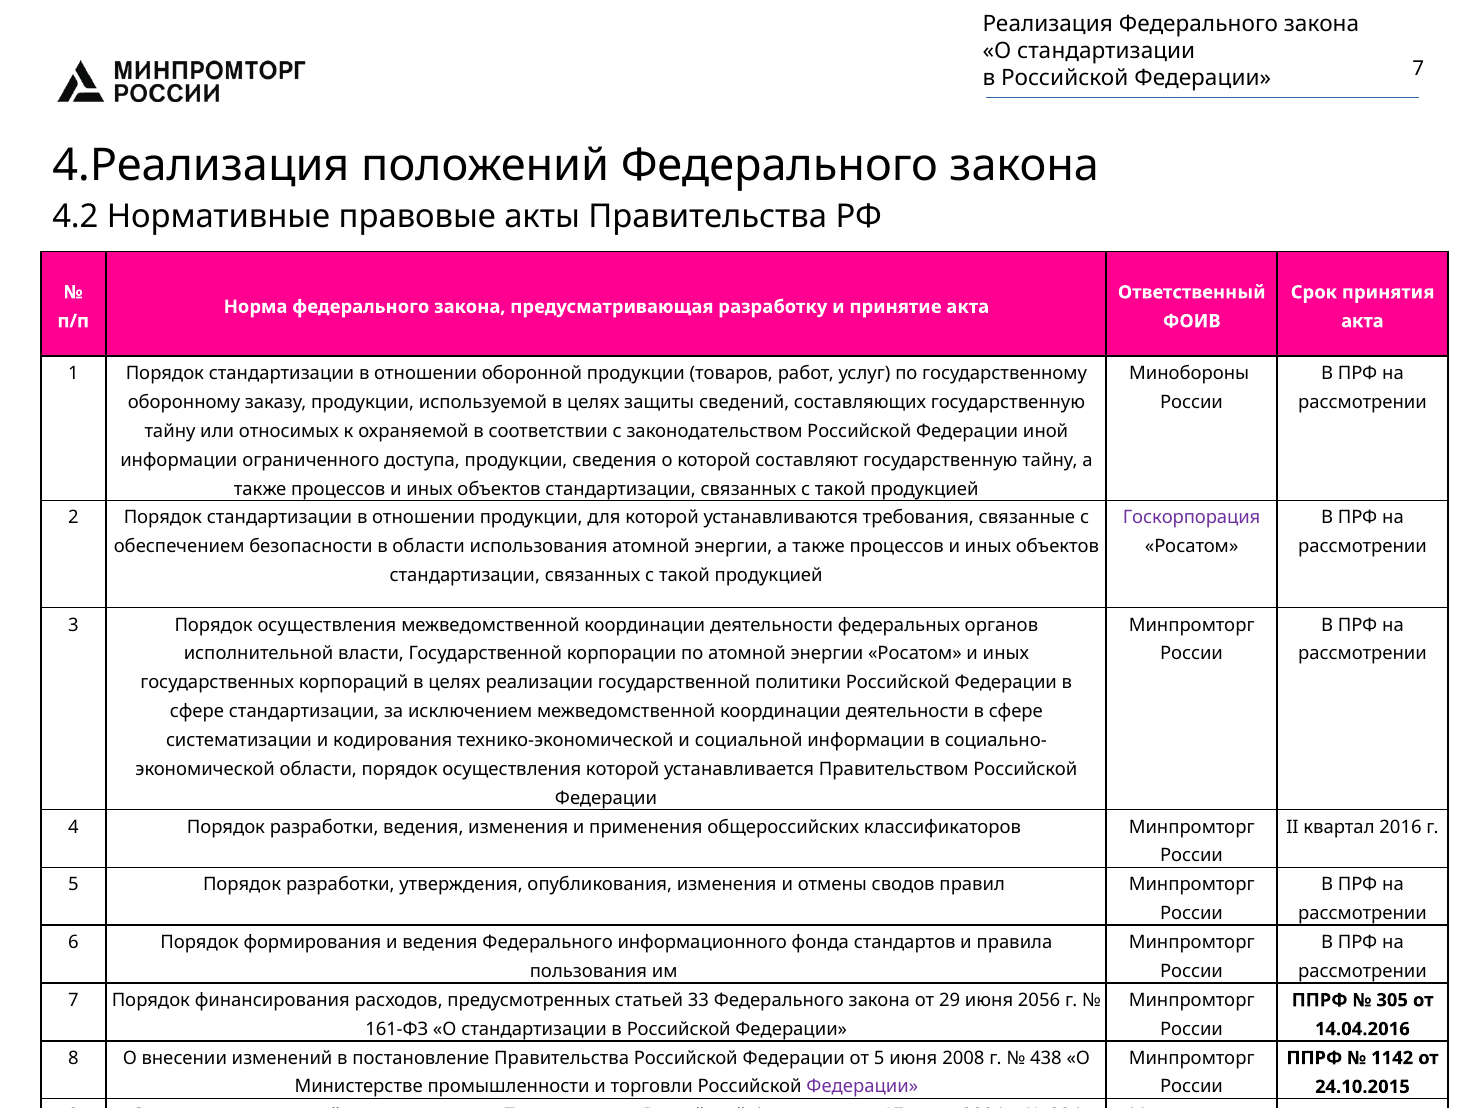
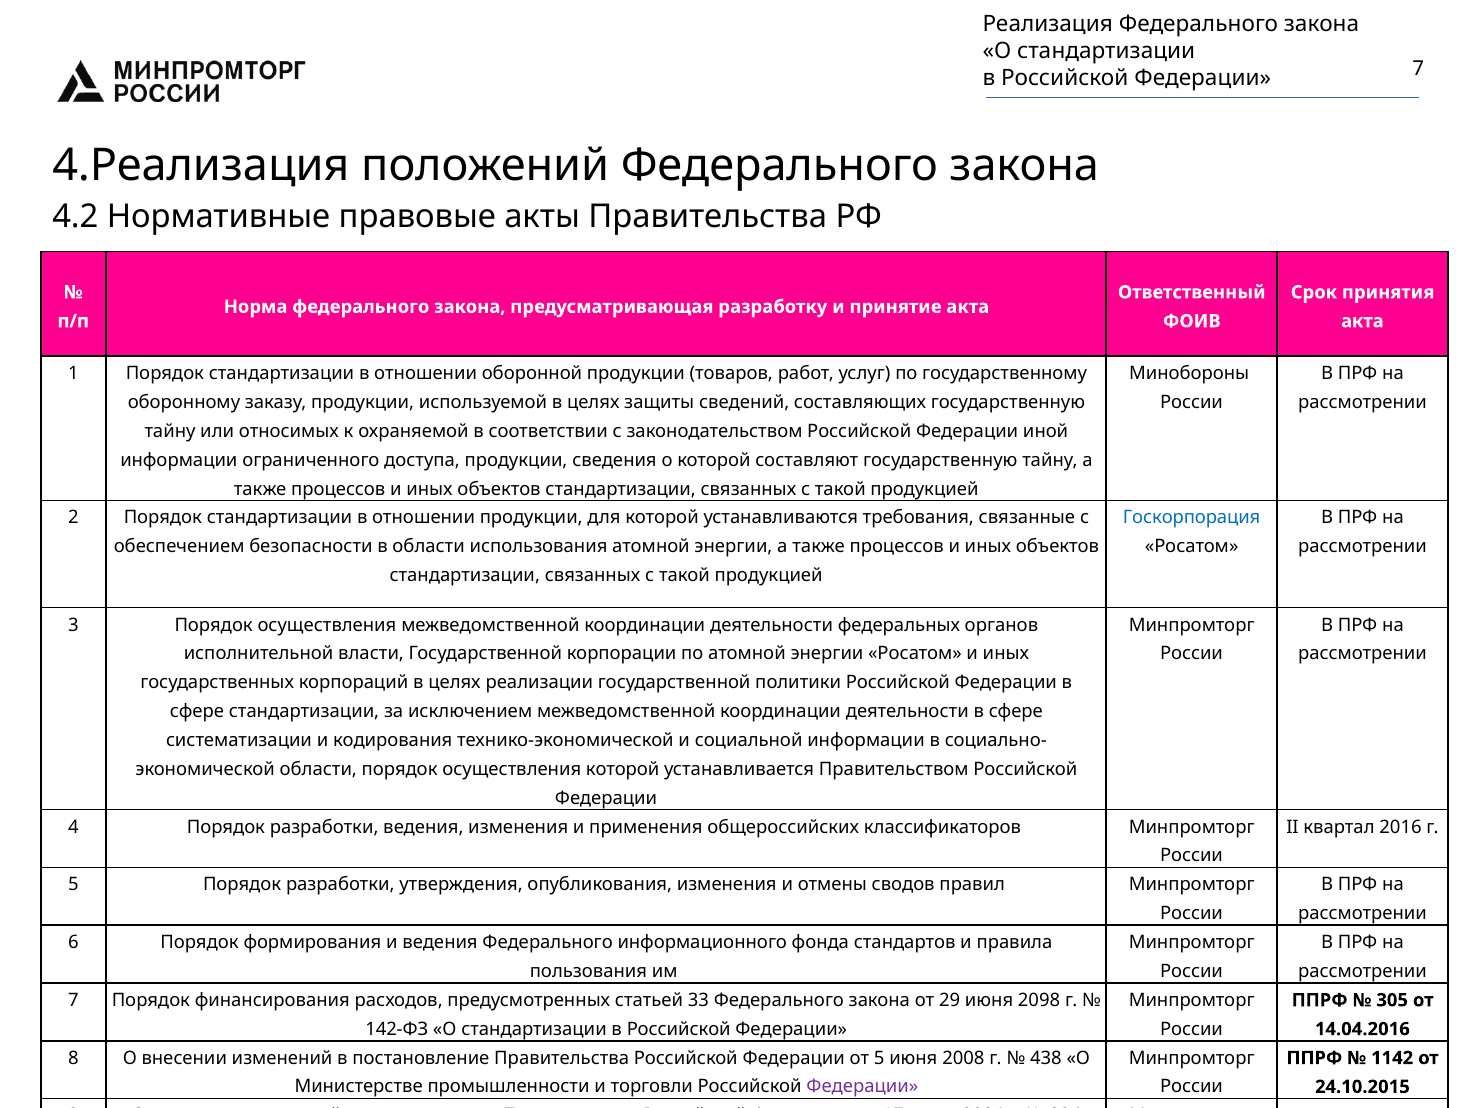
Госкорпорация colour: purple -> blue (1192, 518)
2056: 2056 -> 2098 (1039, 1000)
161-ФЗ: 161-ФЗ -> 142-ФЗ (397, 1029)
